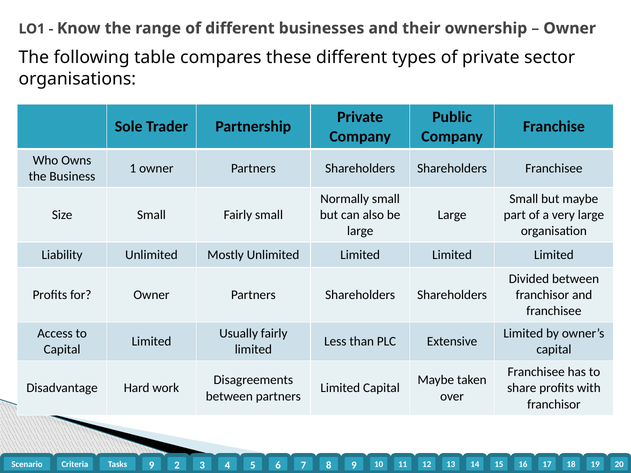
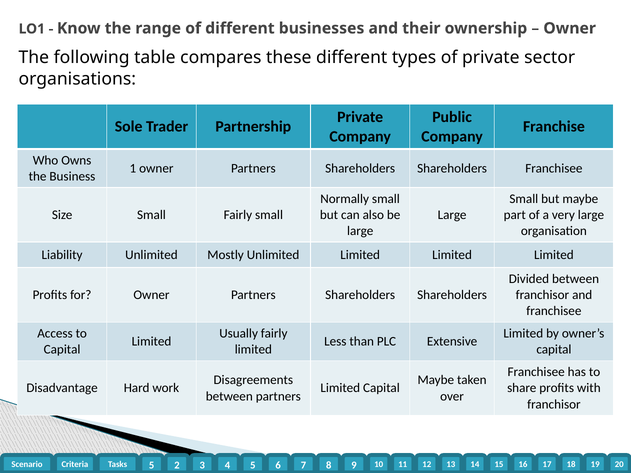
9: 9 -> 5 (152, 466)
